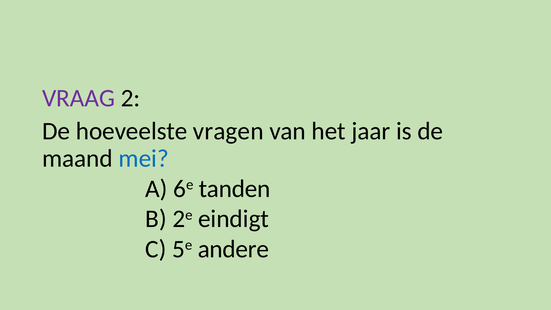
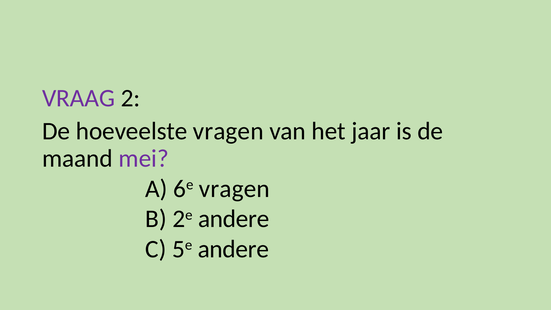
mei colour: blue -> purple (144, 158)
6e tanden: tanden -> vragen (234, 189)
2e eindigt: eindigt -> andere (234, 219)
